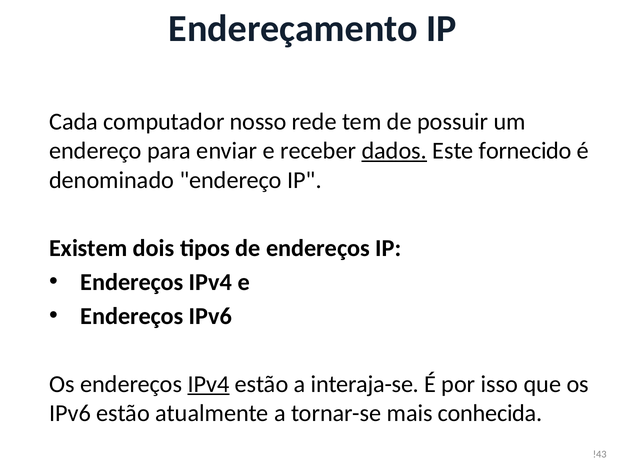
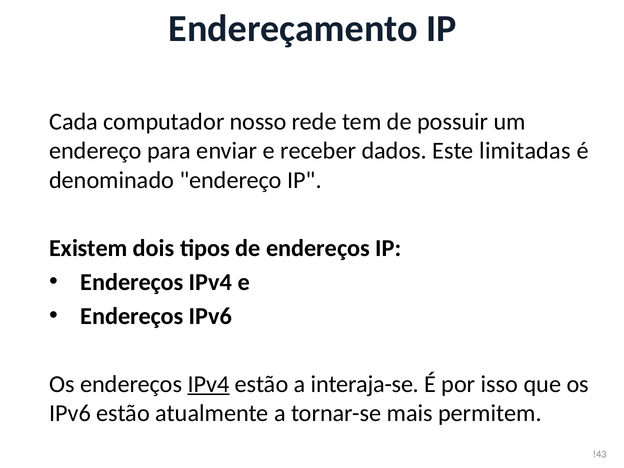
dados underline: present -> none (394, 151)
fornecido: fornecido -> limitadas (525, 151)
conhecida: conhecida -> permitem (490, 413)
